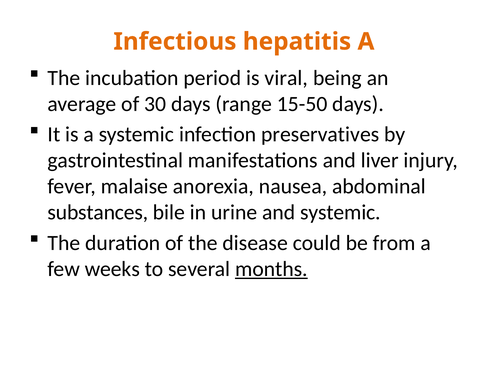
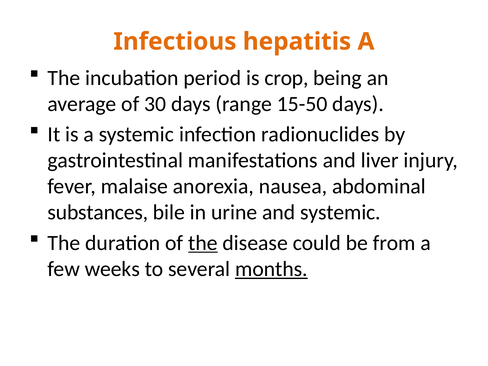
viral: viral -> crop (286, 78)
preservatives: preservatives -> radionuclides (320, 134)
the underline: none -> present (203, 243)
